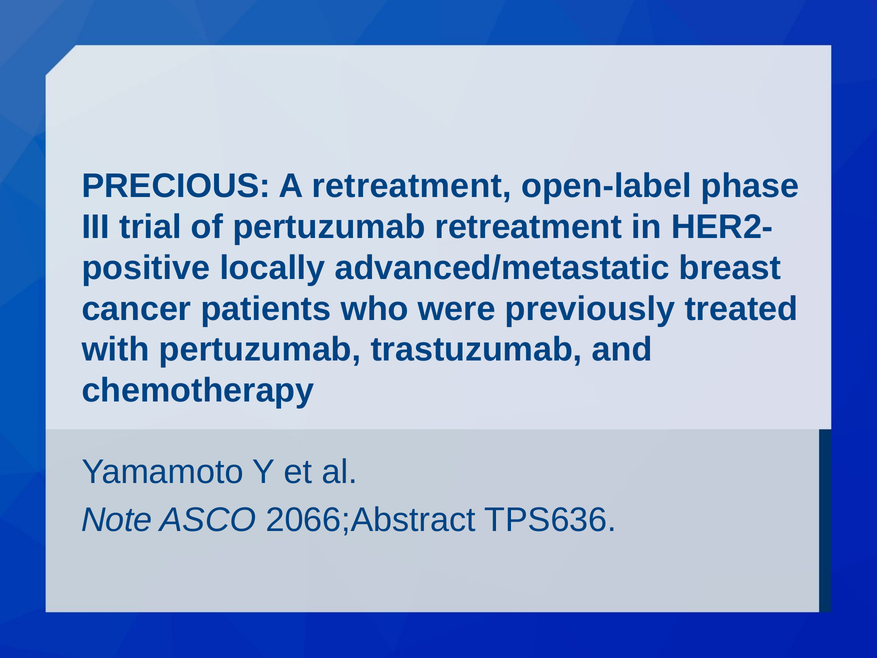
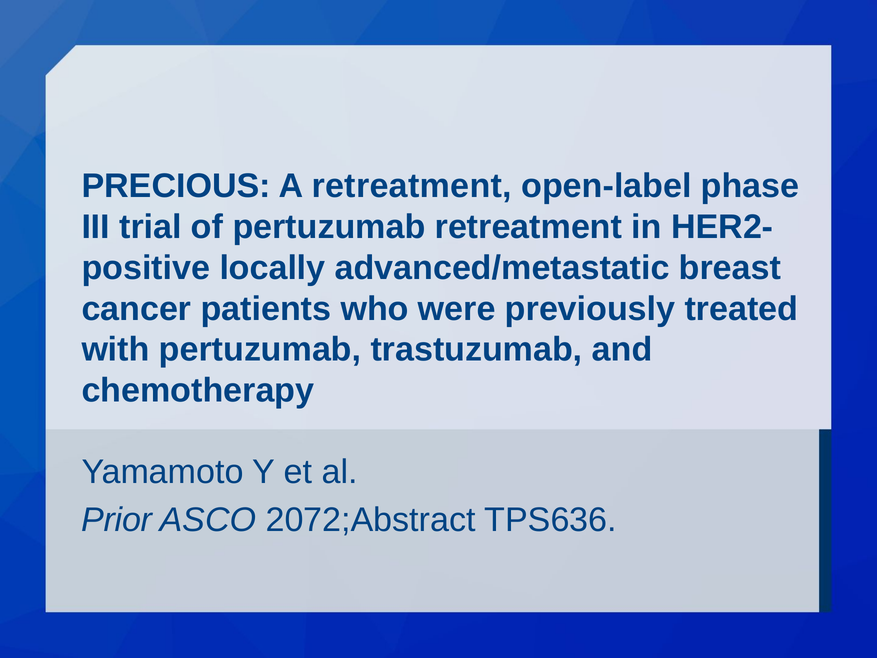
Note: Note -> Prior (117, 520)
2066;Abstract: 2066;Abstract -> 2072;Abstract (371, 520)
